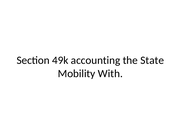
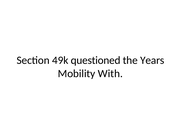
accounting: accounting -> questioned (96, 60)
State: State -> Years (152, 60)
